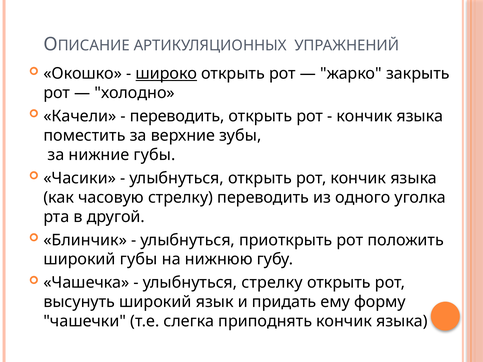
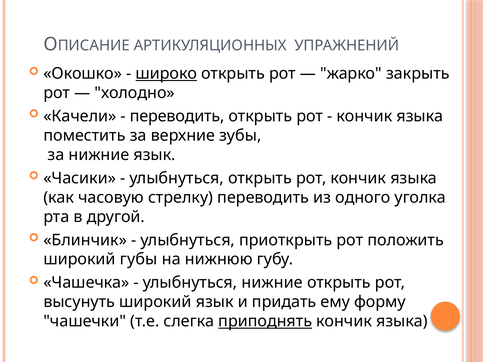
нижние губы: губы -> язык (155, 155)
улыбнуться стрелку: стрелку -> нижние (272, 283)
приподнять underline: none -> present (265, 322)
